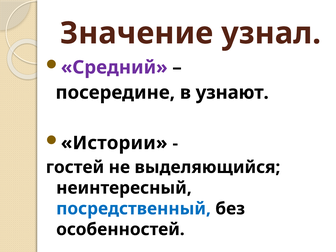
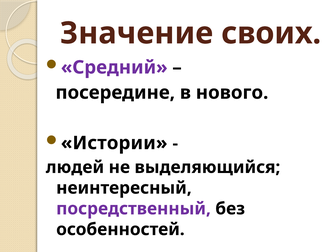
узнал: узнал -> своих (271, 33)
узнают: узнают -> нового (232, 93)
гостей: гостей -> людей (75, 167)
посредственный colour: blue -> purple (134, 209)
